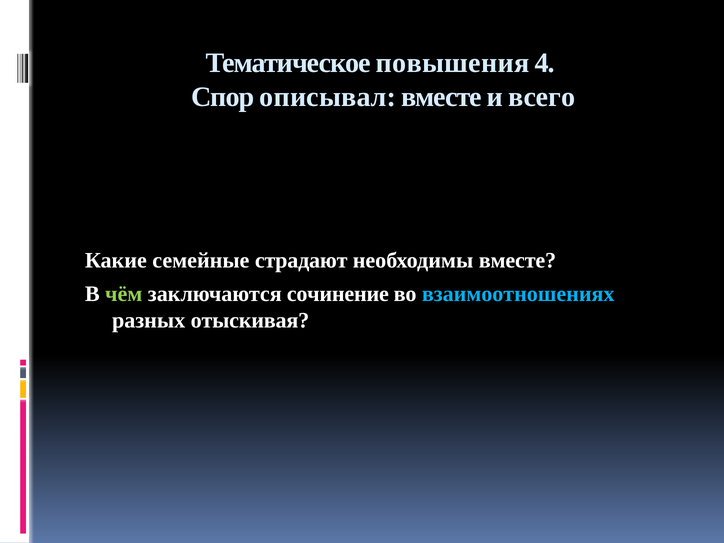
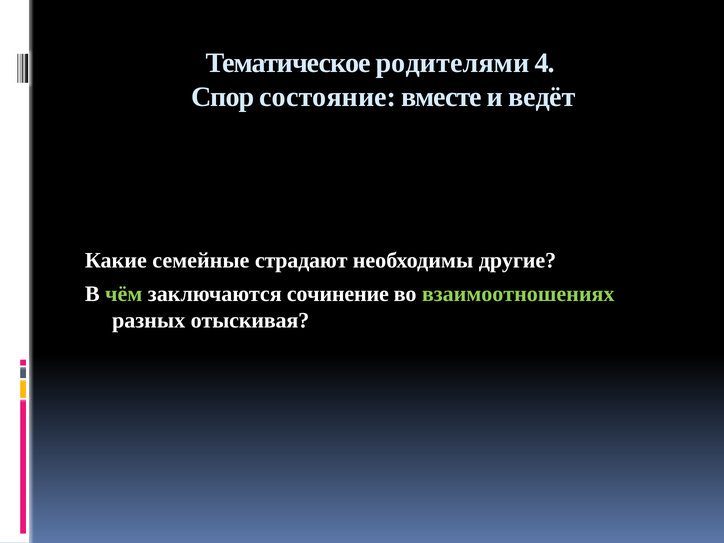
повышения: повышения -> родителями (453, 63)
описывал: описывал -> состояние (328, 97)
всего: всего -> ведёт (542, 97)
необходимы вместе: вместе -> другие (517, 260)
взаимоотношениях colour: light blue -> light green (518, 294)
